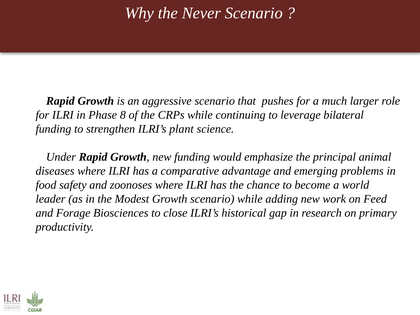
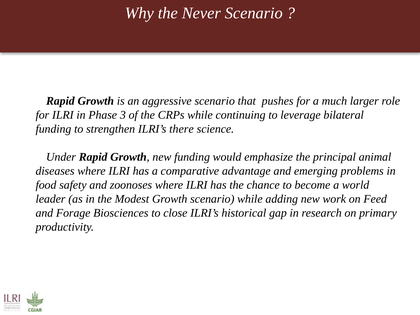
8: 8 -> 3 (123, 115)
plant: plant -> there (181, 129)
